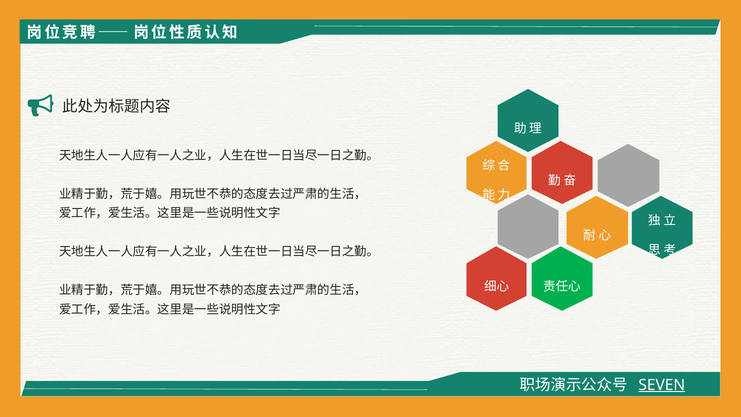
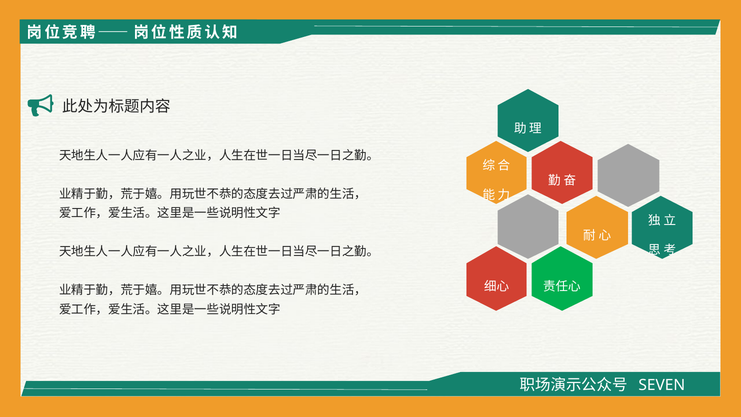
SEVEN underline: present -> none (662, 385)
